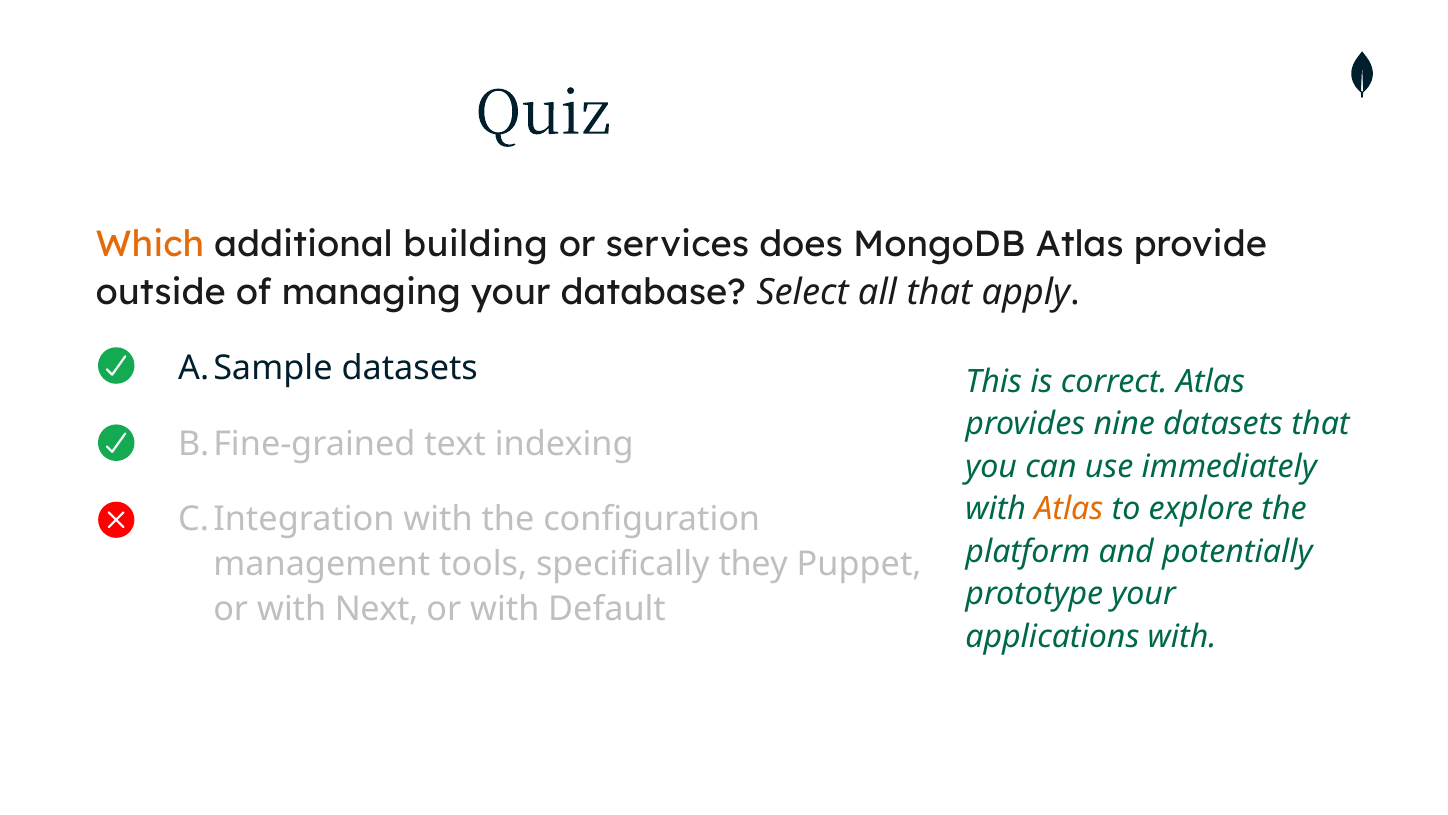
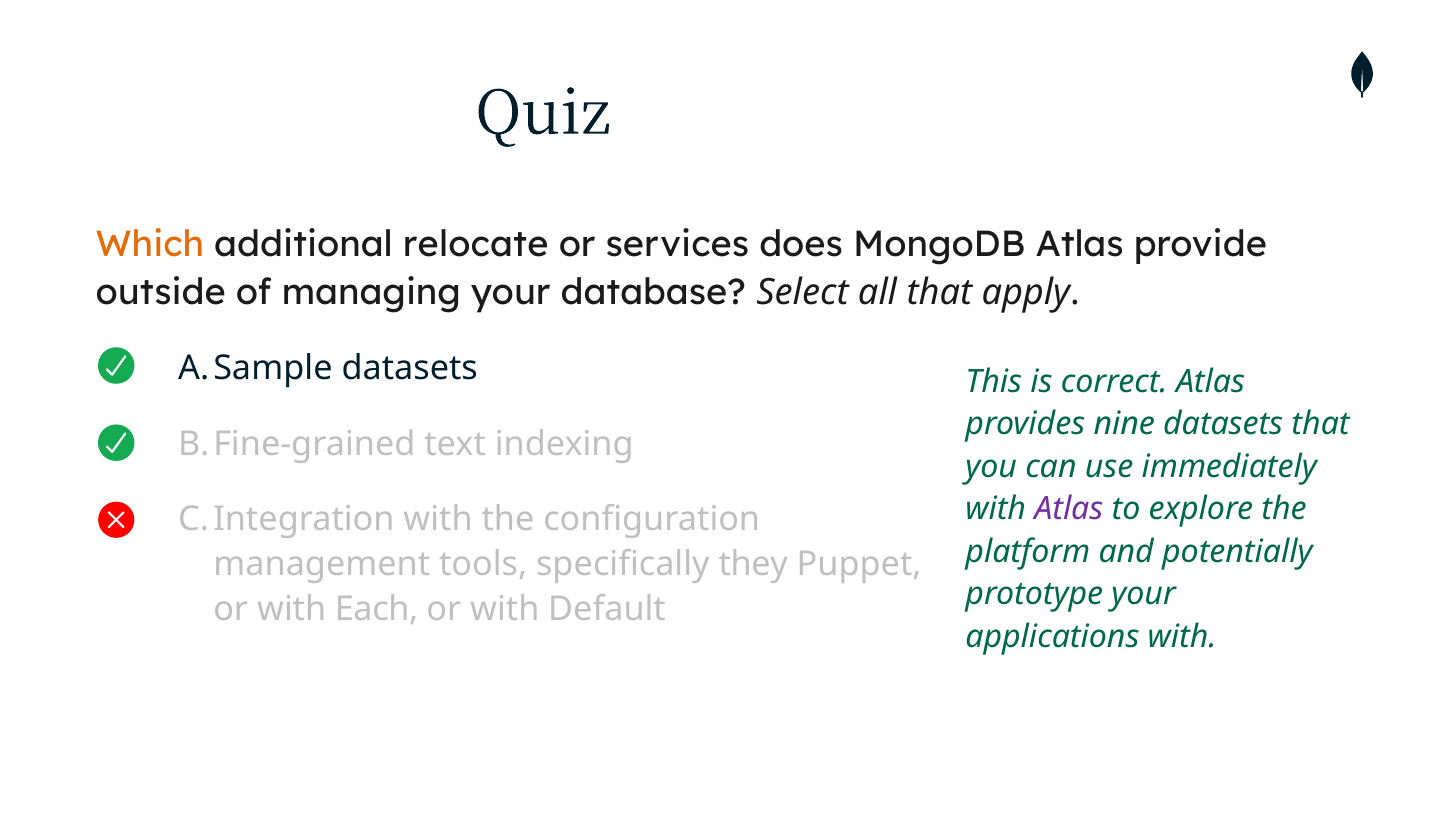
building: building -> relocate (476, 244)
Atlas colour: orange -> purple (1069, 509)
Next: Next -> Each (377, 609)
